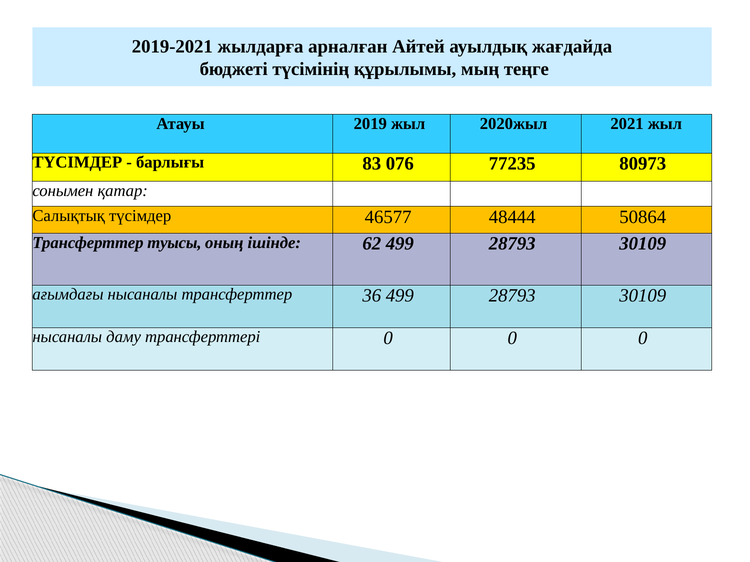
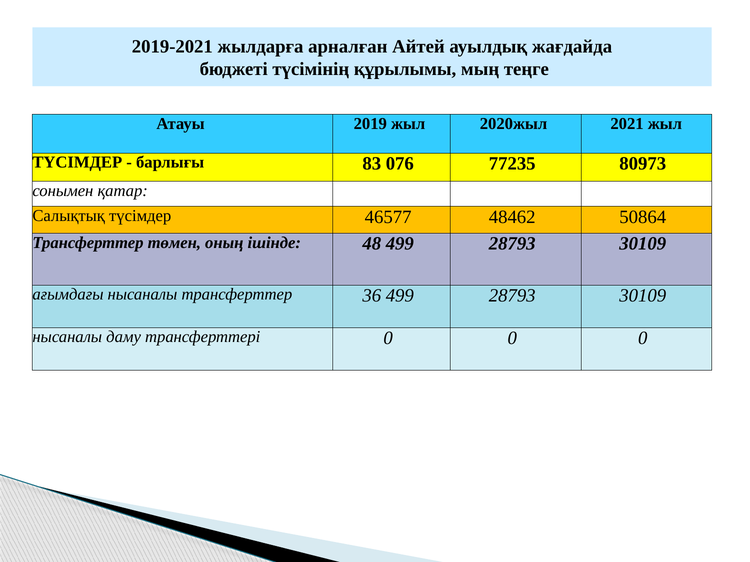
48444: 48444 -> 48462 (512, 217)
туысы: туысы -> төмен (174, 243)
62: 62 -> 48 (372, 244)
